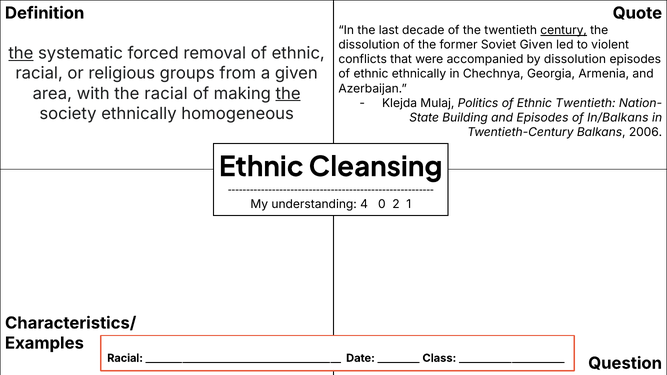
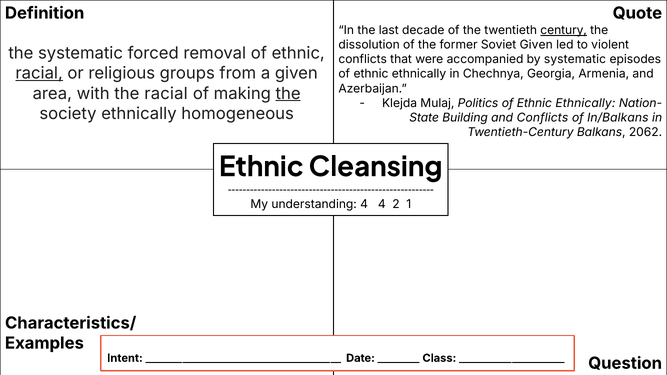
the underline: present -> none (21, 53)
by dissolution: dissolution -> systematic (575, 59)
racial underline: none -> present (39, 73)
Politics of Ethnic Twentieth: Twentieth -> Ethnically (585, 103)
and Episodes: Episodes -> Conflicts (542, 118)
2006: 2006 -> 2062 (646, 132)
4 0: 0 -> 4 (382, 204)
Racial: Racial -> Intent (125, 358)
